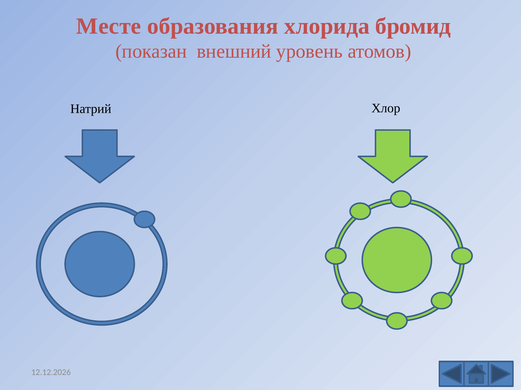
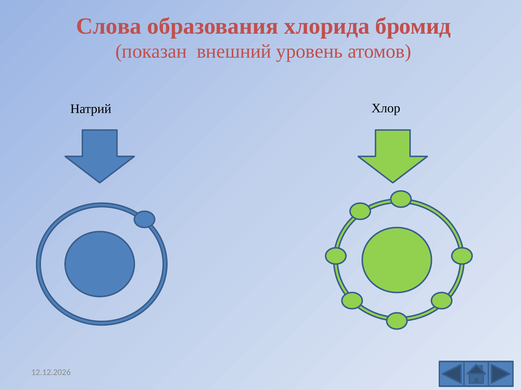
Месте: Месте -> Слова (109, 26)
